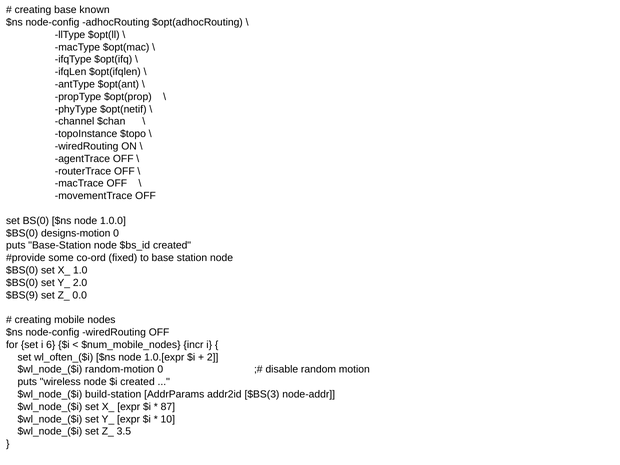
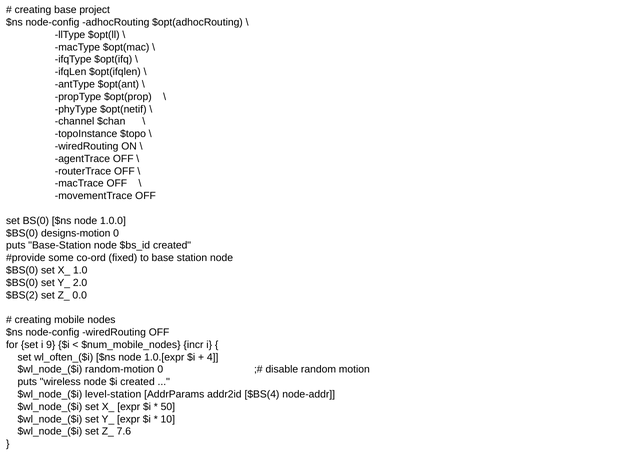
known: known -> project (95, 10)
$BS(9: $BS(9 -> $BS(2 (22, 295)
6: 6 -> 9 (51, 345)
2: 2 -> 4 (213, 357)
build-station: build-station -> level-station (113, 394)
$BS(3: $BS(3 -> $BS(4 (262, 394)
87: 87 -> 50 (168, 407)
3.5: 3.5 -> 7.6 (124, 432)
